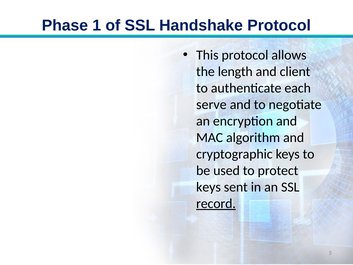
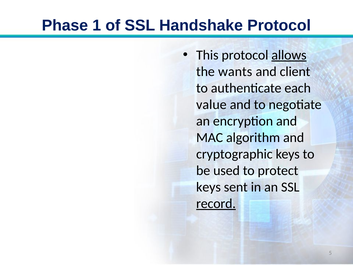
allows underline: none -> present (289, 55)
length: length -> wants (235, 72)
serve: serve -> value (211, 105)
